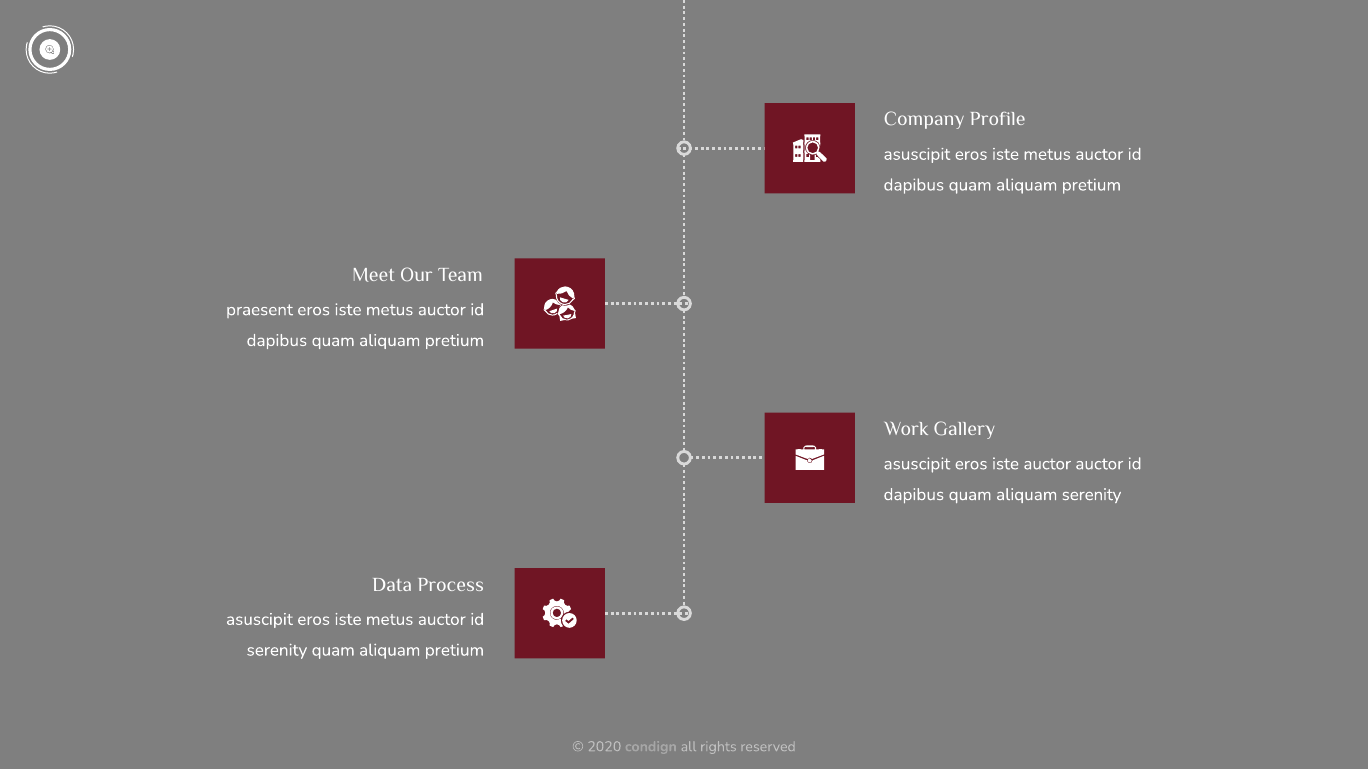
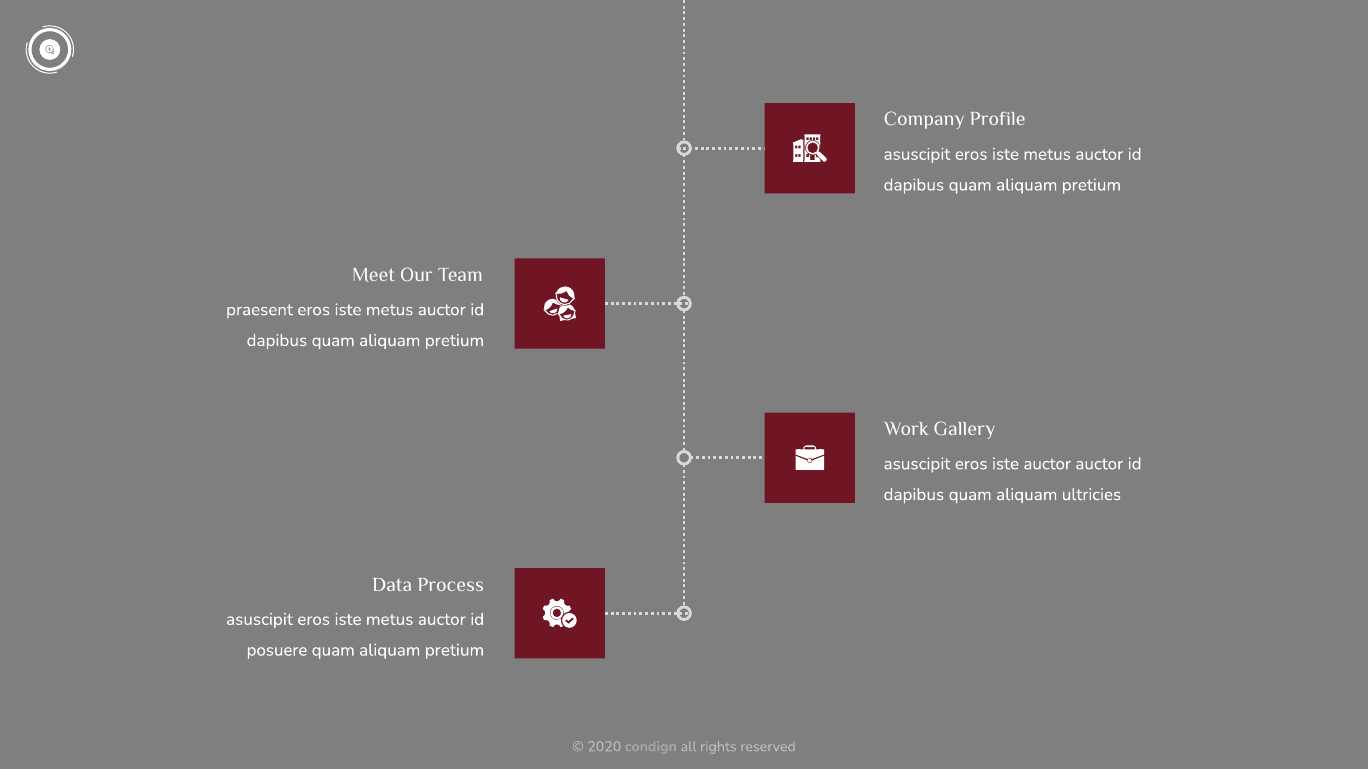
aliquam serenity: serenity -> ultricies (1091, 495)
serenity: serenity -> posuere (277, 650)
